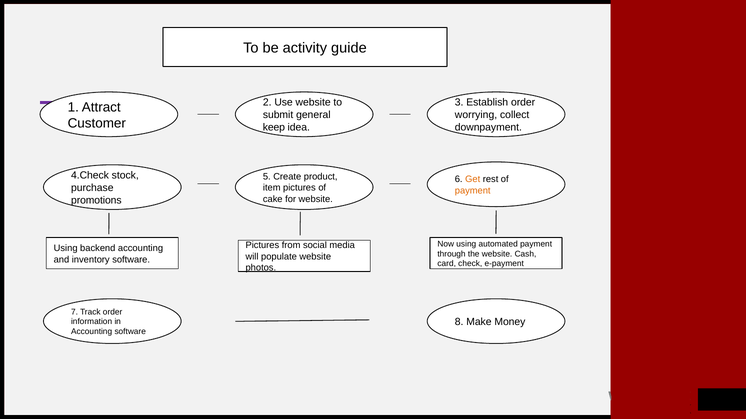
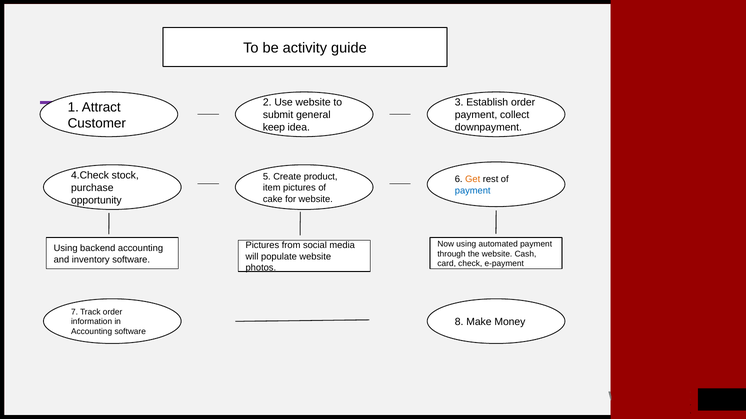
worrying: worrying -> payment (476, 115)
payment colour: orange -> blue (473, 191)
promotions: promotions -> opportunity (96, 201)
